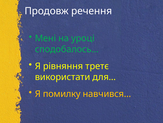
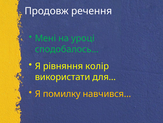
третє: третє -> колір (97, 66)
